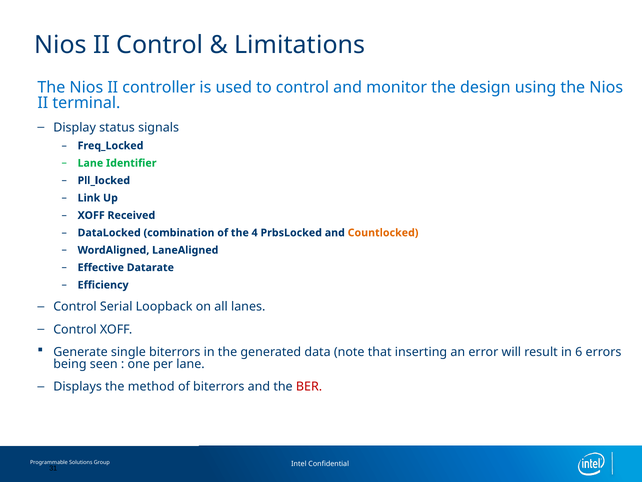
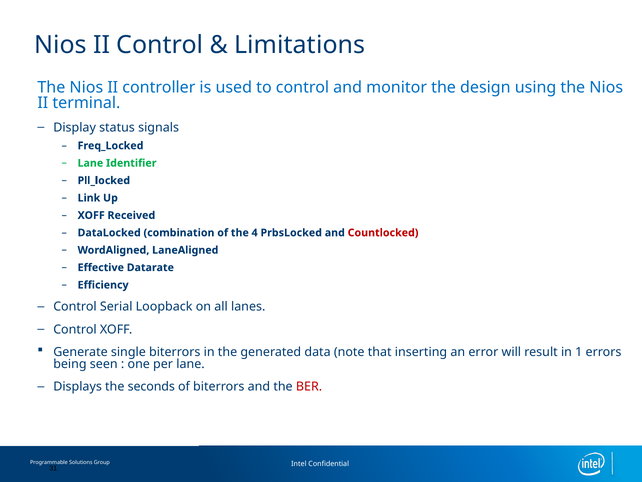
Countlocked colour: orange -> red (383, 233)
6: 6 -> 1 (579, 352)
method: method -> seconds (151, 386)
